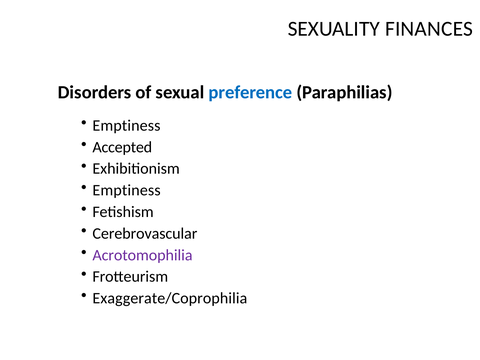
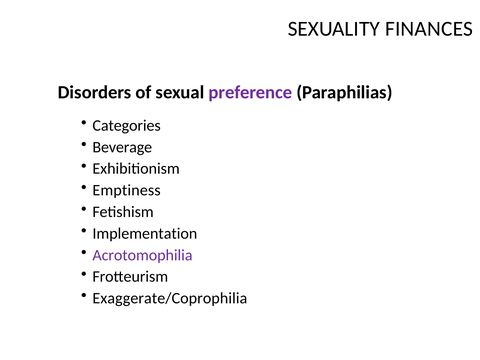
preference colour: blue -> purple (250, 92)
Emptiness: Emptiness -> Categories (127, 126)
Accepted: Accepted -> Beverage (122, 147)
Cerebrovascular: Cerebrovascular -> Implementation (145, 234)
